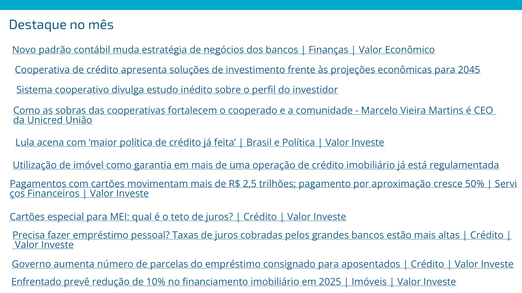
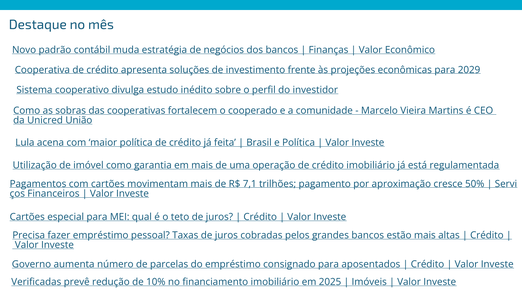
2045: 2045 -> 2029 (469, 70)
2,5: 2,5 -> 7,1 (250, 184)
Enfrentado: Enfrentado -> Verificadas (36, 283)
